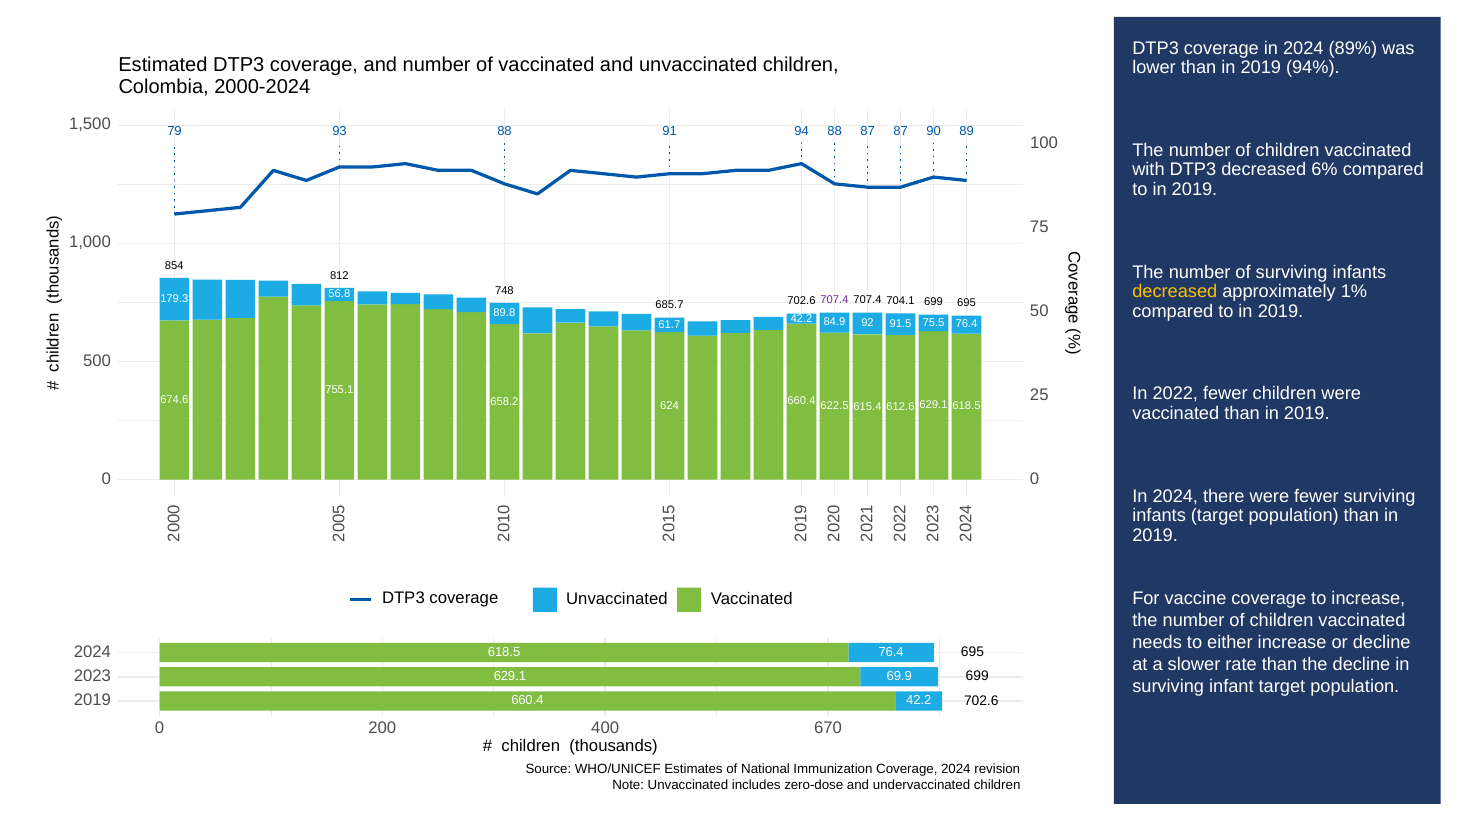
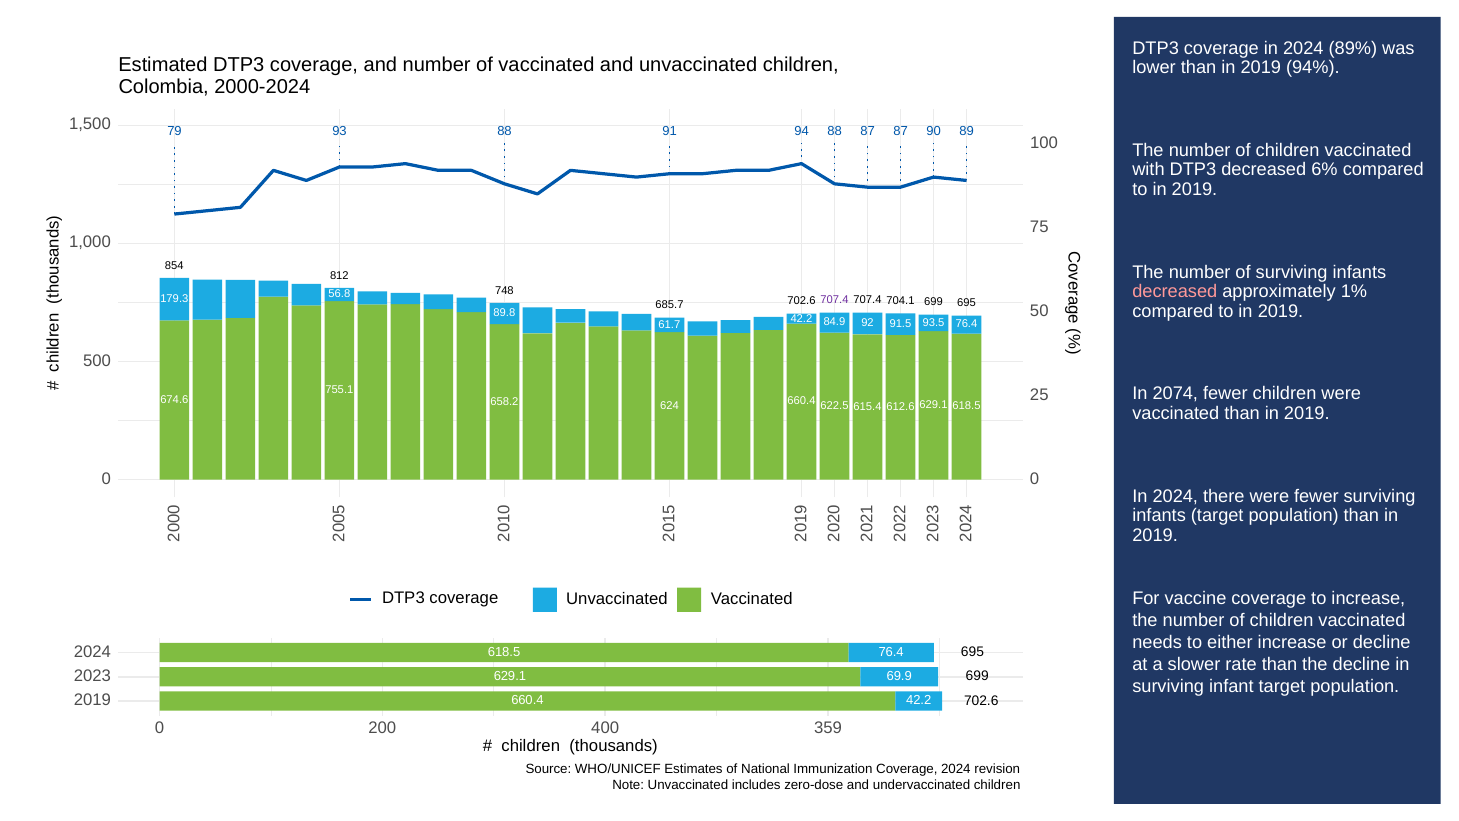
decreased colour: yellow -> pink (1175, 292)
75.5: 75.5 -> 93.5 (934, 322)
2022: 2022 -> 2074 (1175, 394)
670: 670 -> 359 (828, 728)
